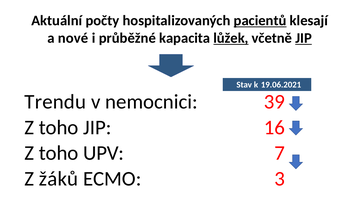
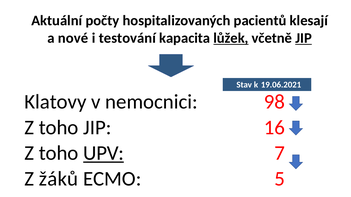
pacientů underline: present -> none (260, 21)
průběžné: průběžné -> testování (127, 38)
Trendu: Trendu -> Klatovy (55, 102)
39: 39 -> 98 (274, 102)
UPV underline: none -> present (104, 153)
3: 3 -> 5 (280, 179)
